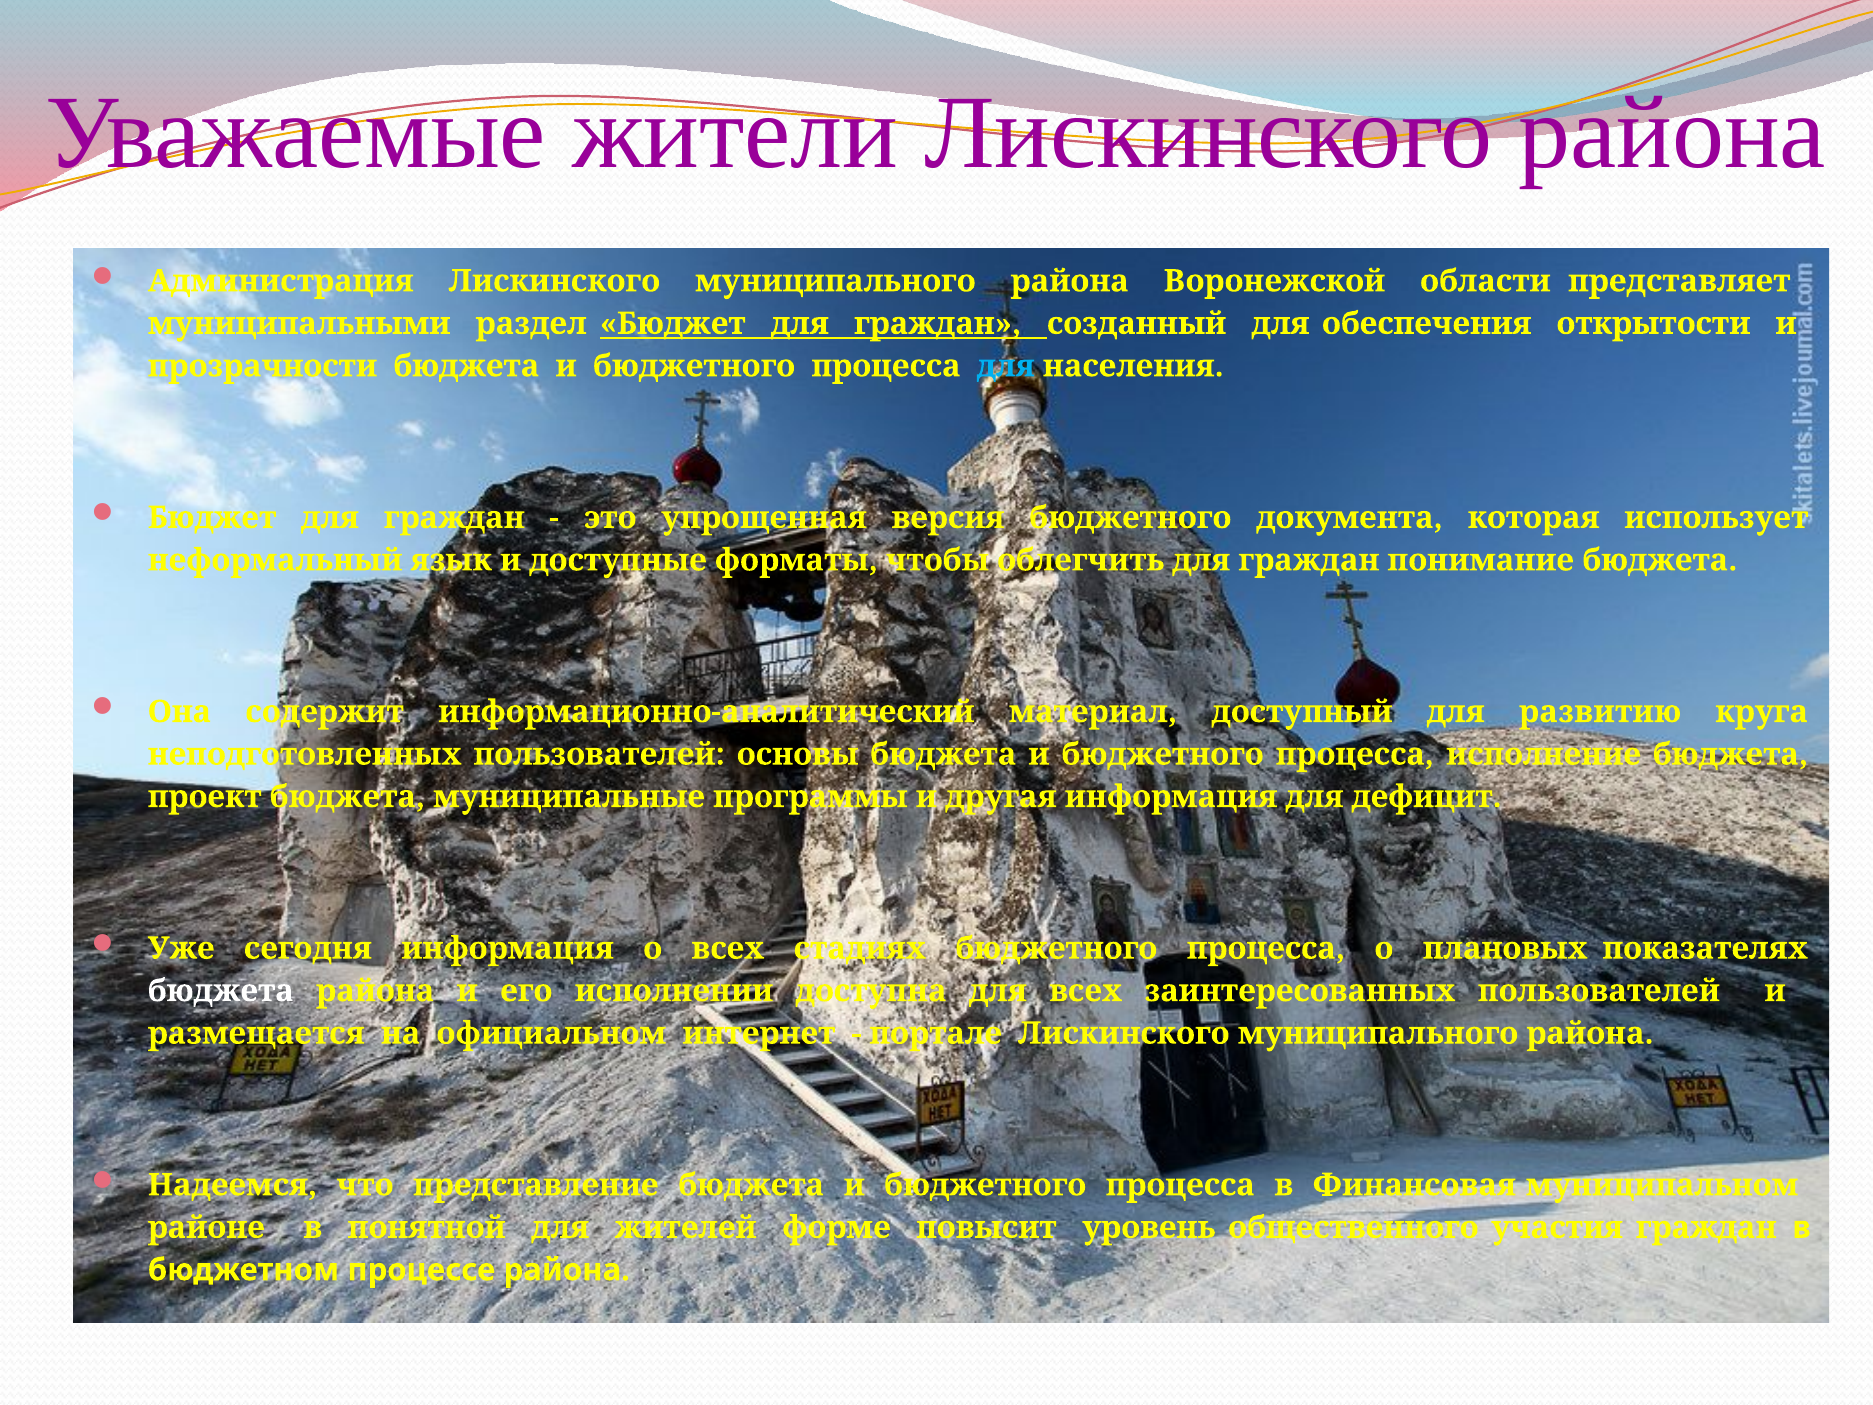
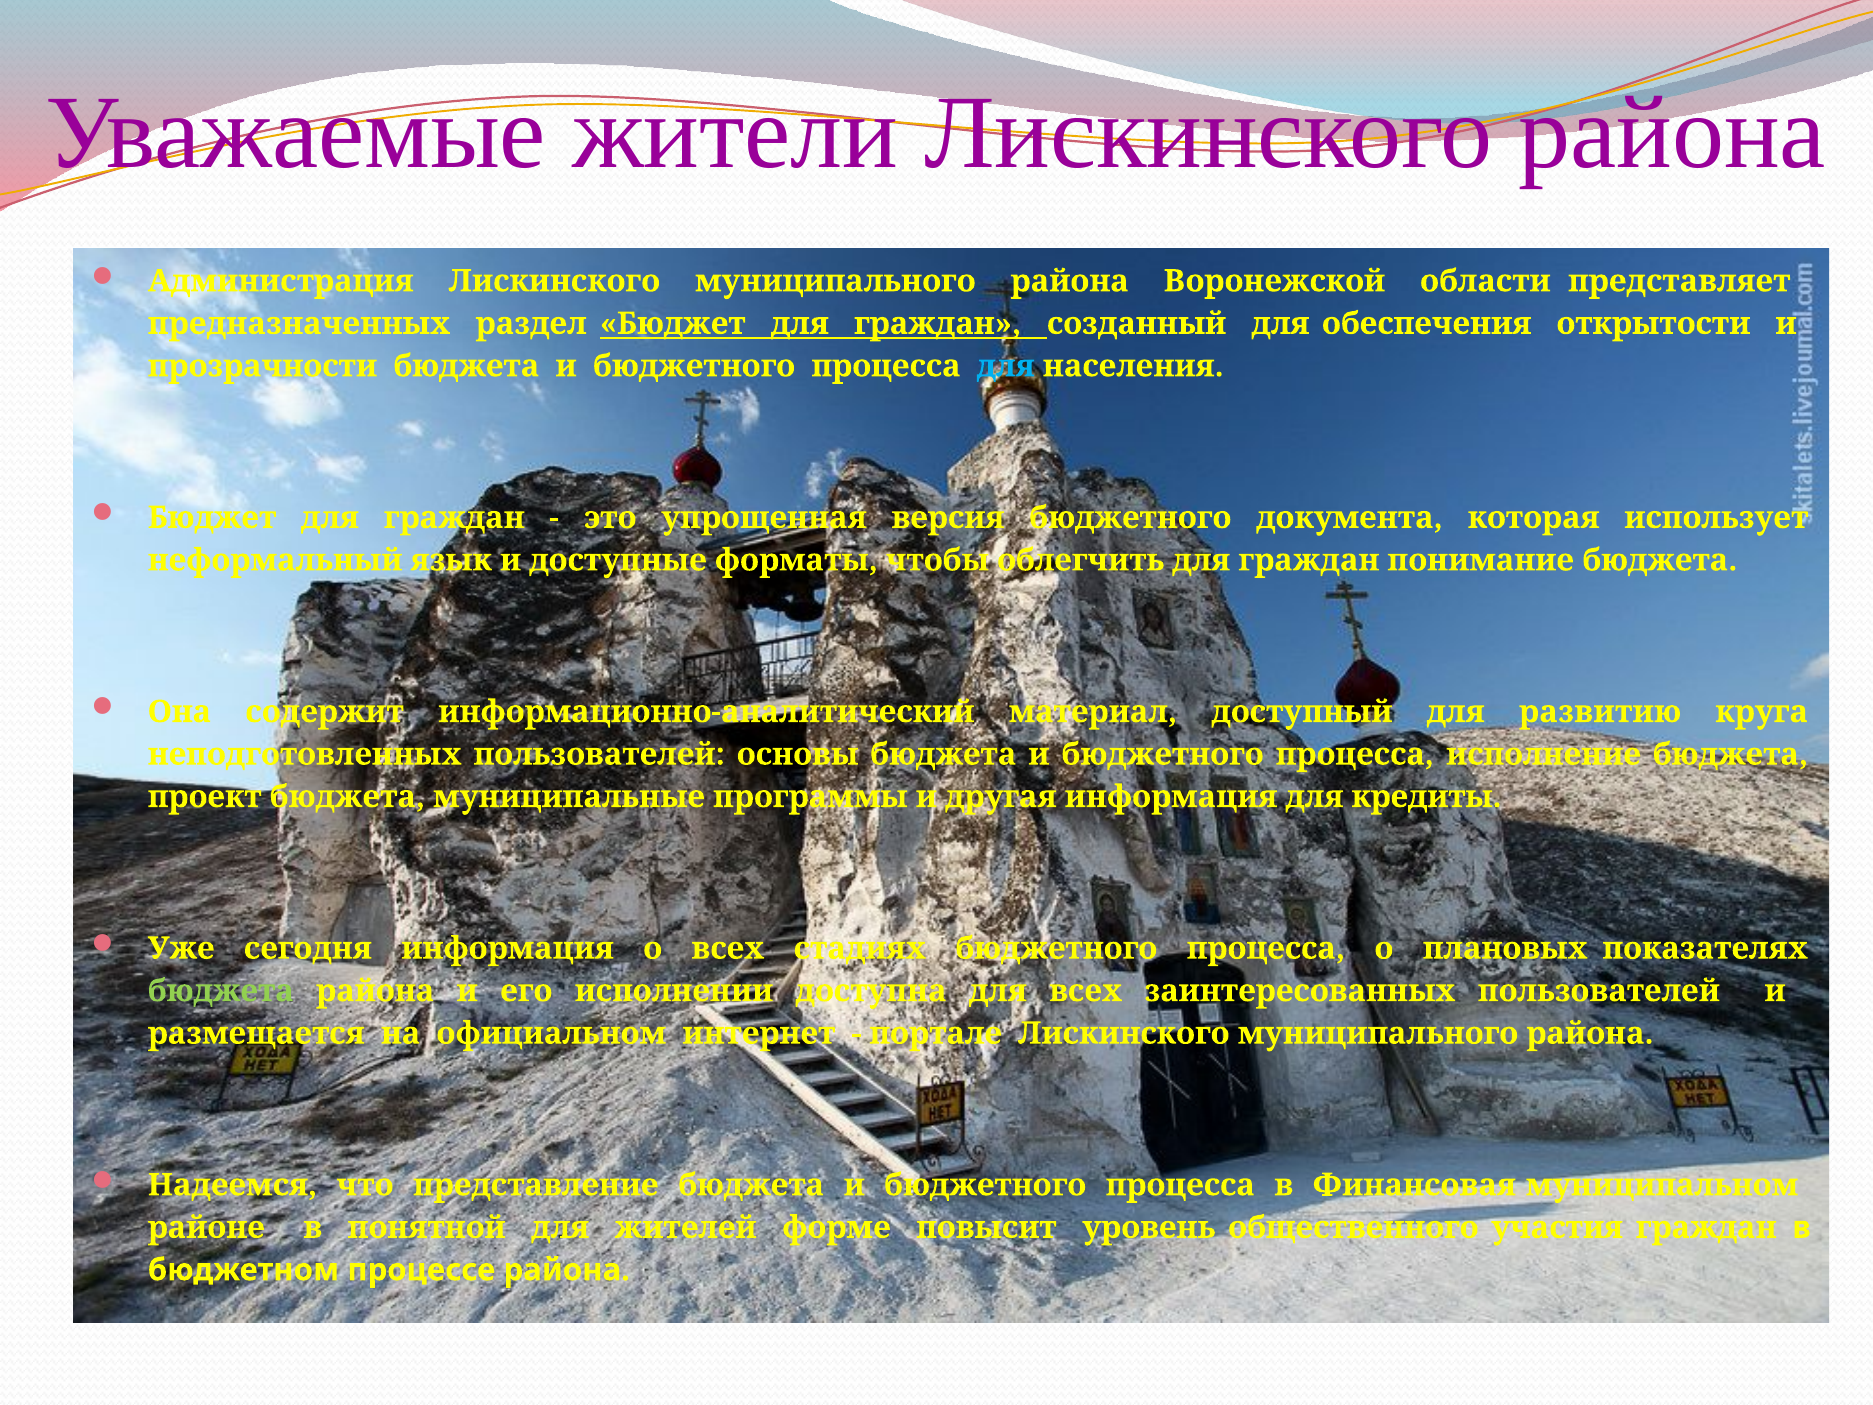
муниципальными: муниципальными -> предназначенных (299, 324)
дефицит: дефицит -> кредиты (1427, 797)
бюджета colour: white -> light green (221, 991)
